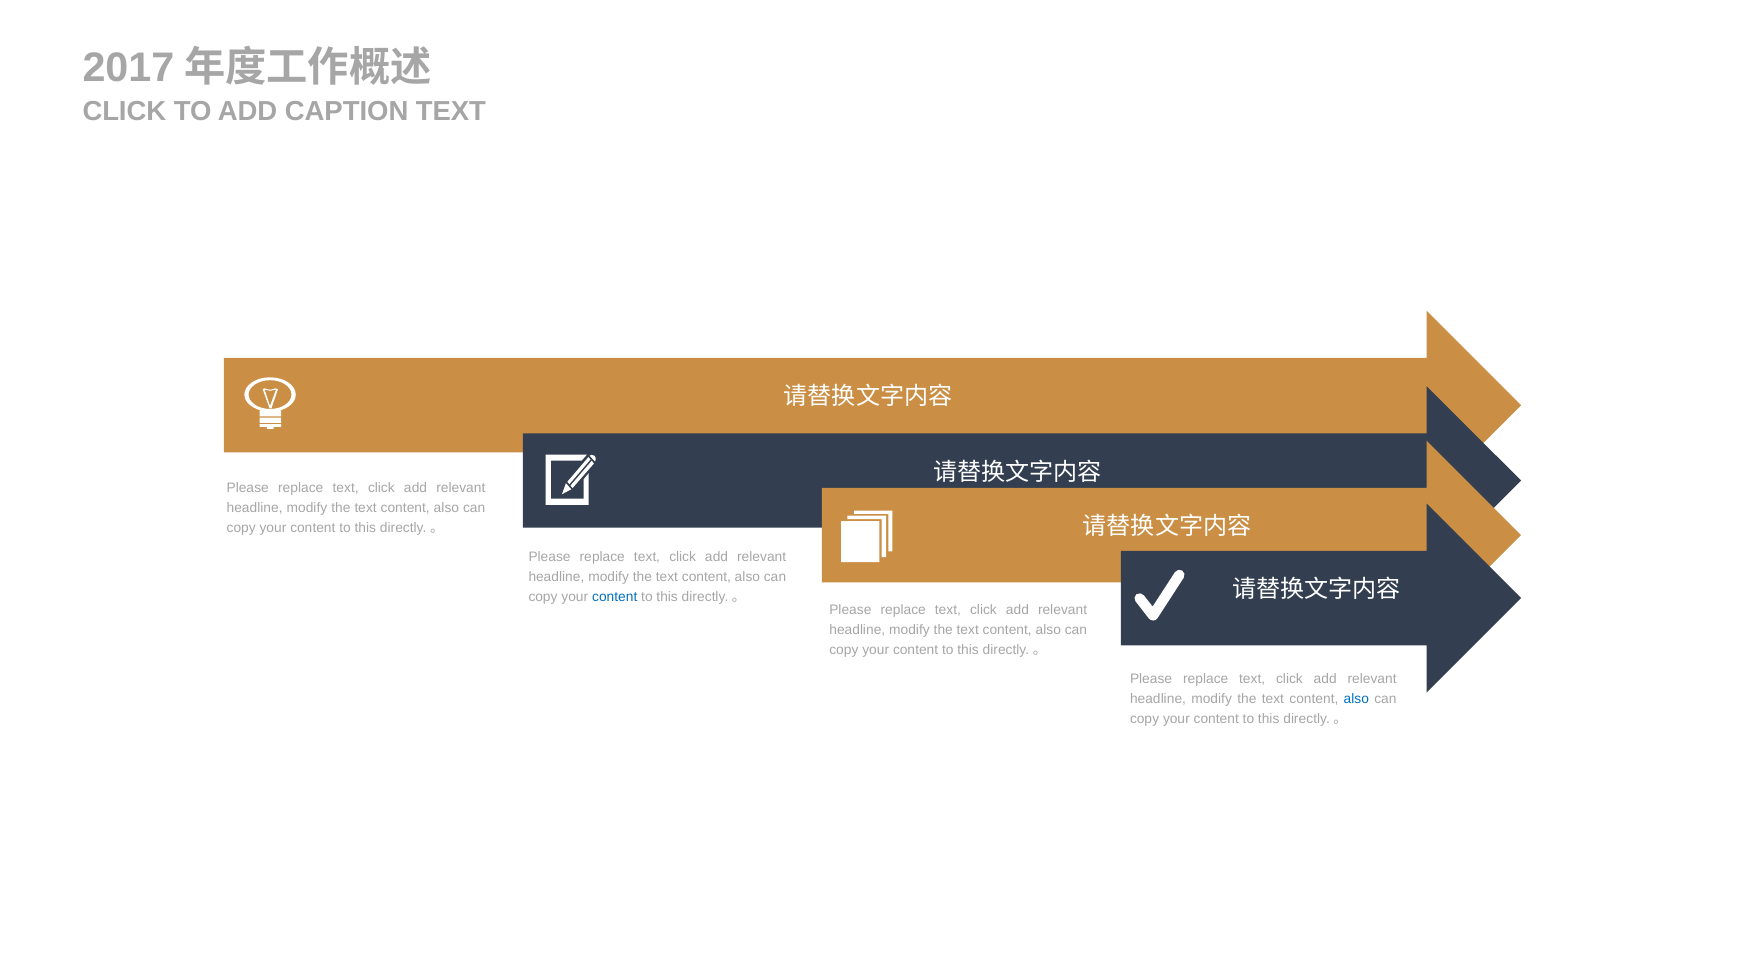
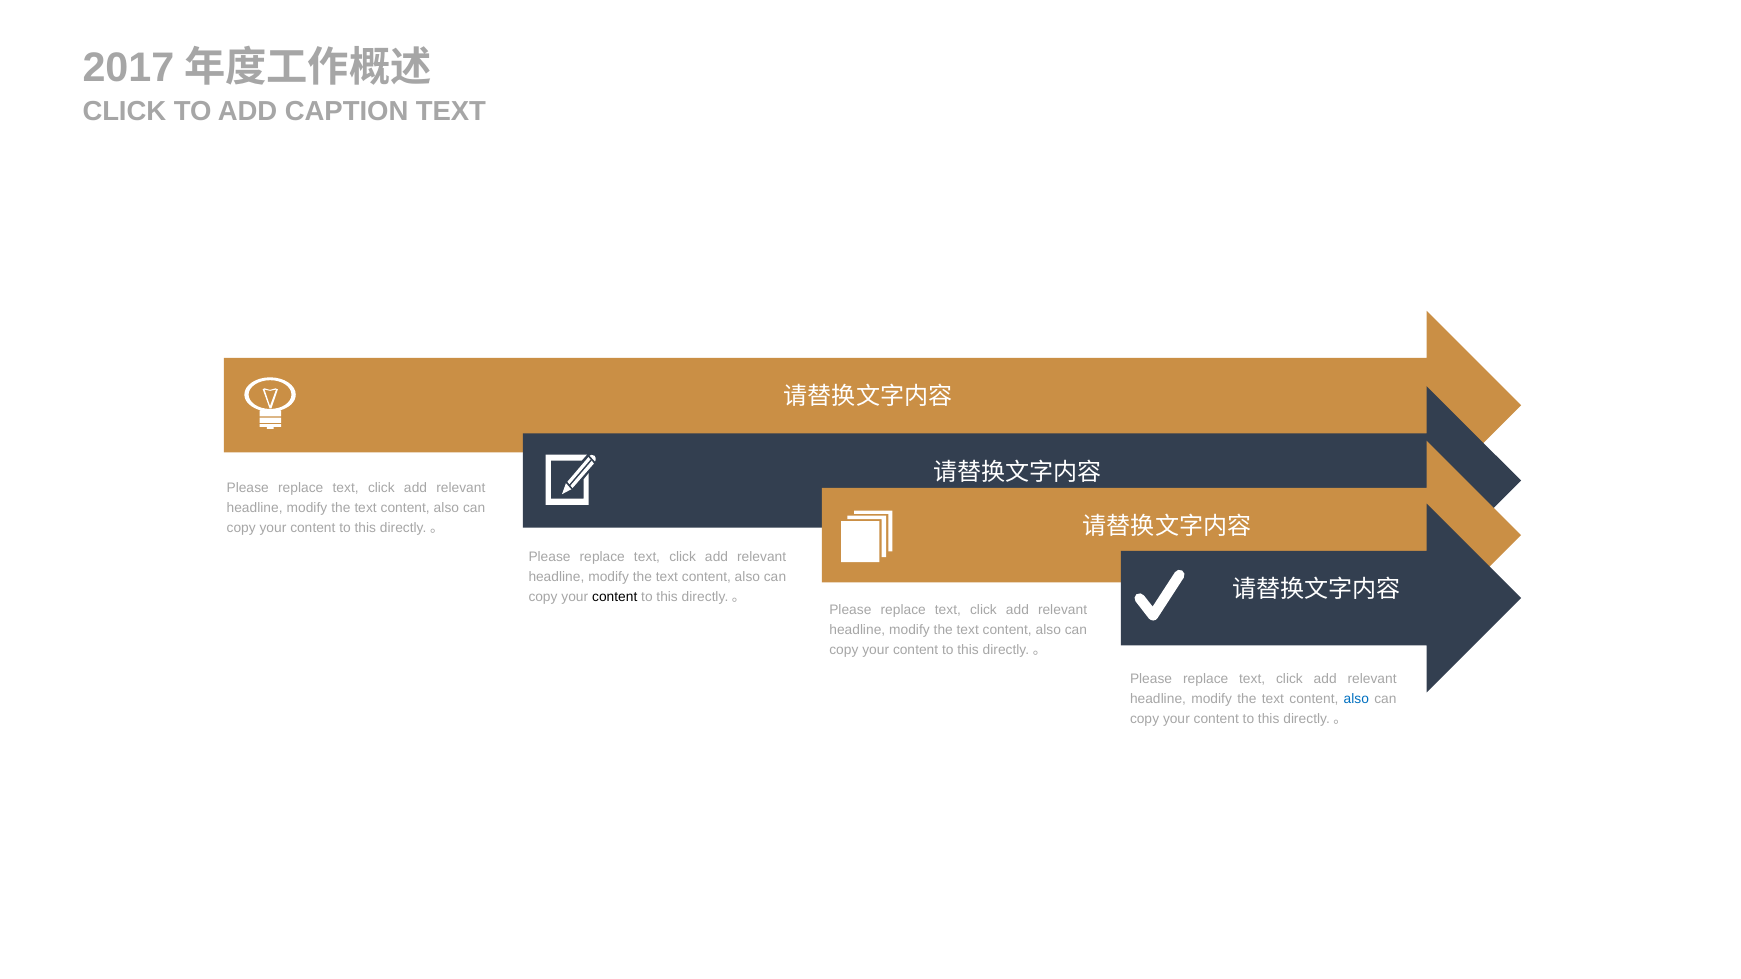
content colour: blue -> black (615, 597)
